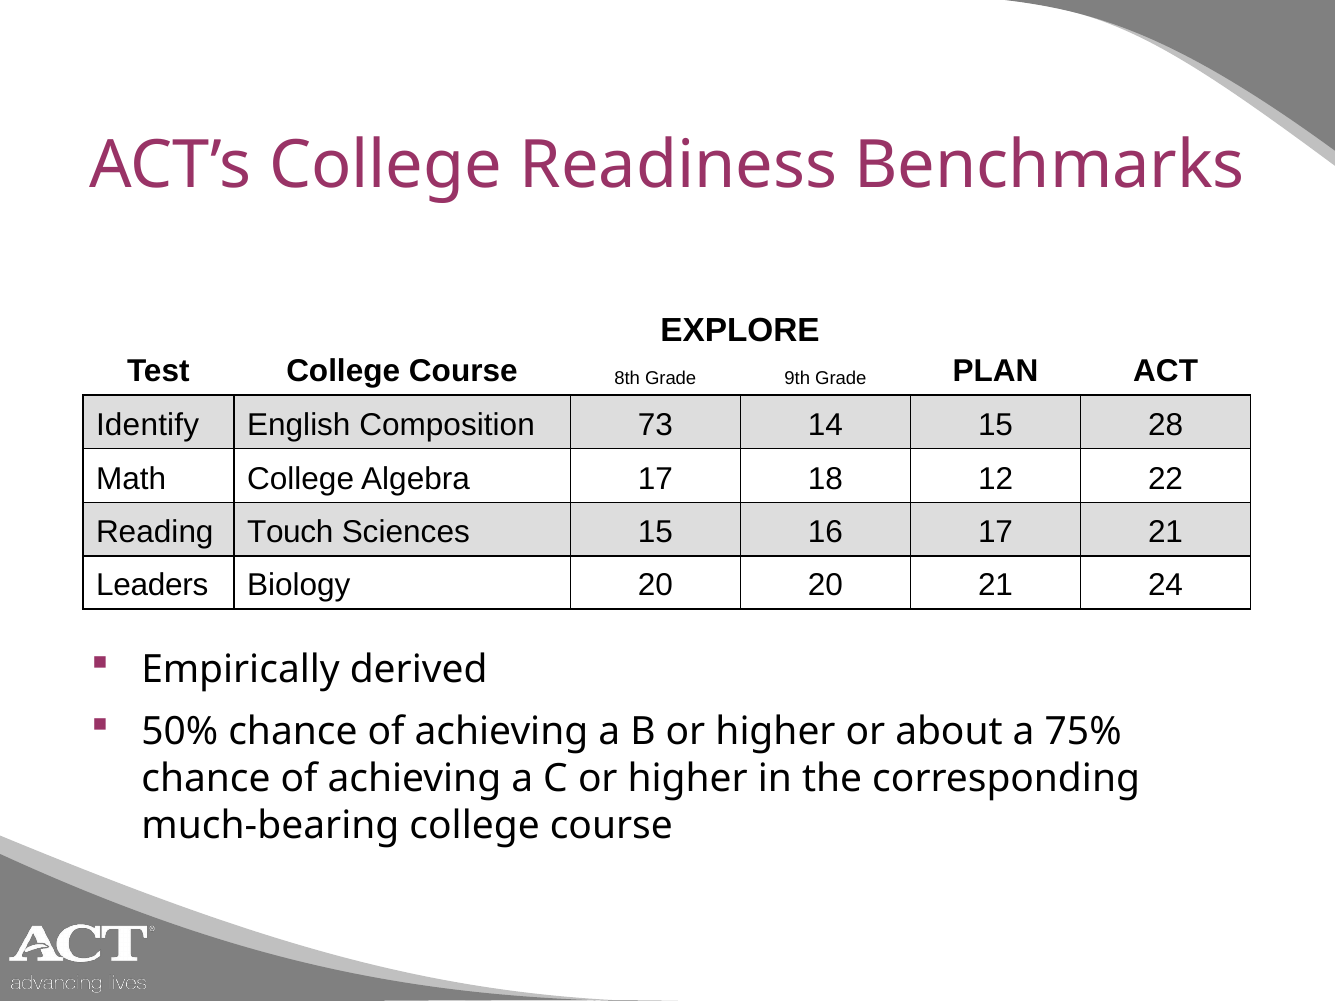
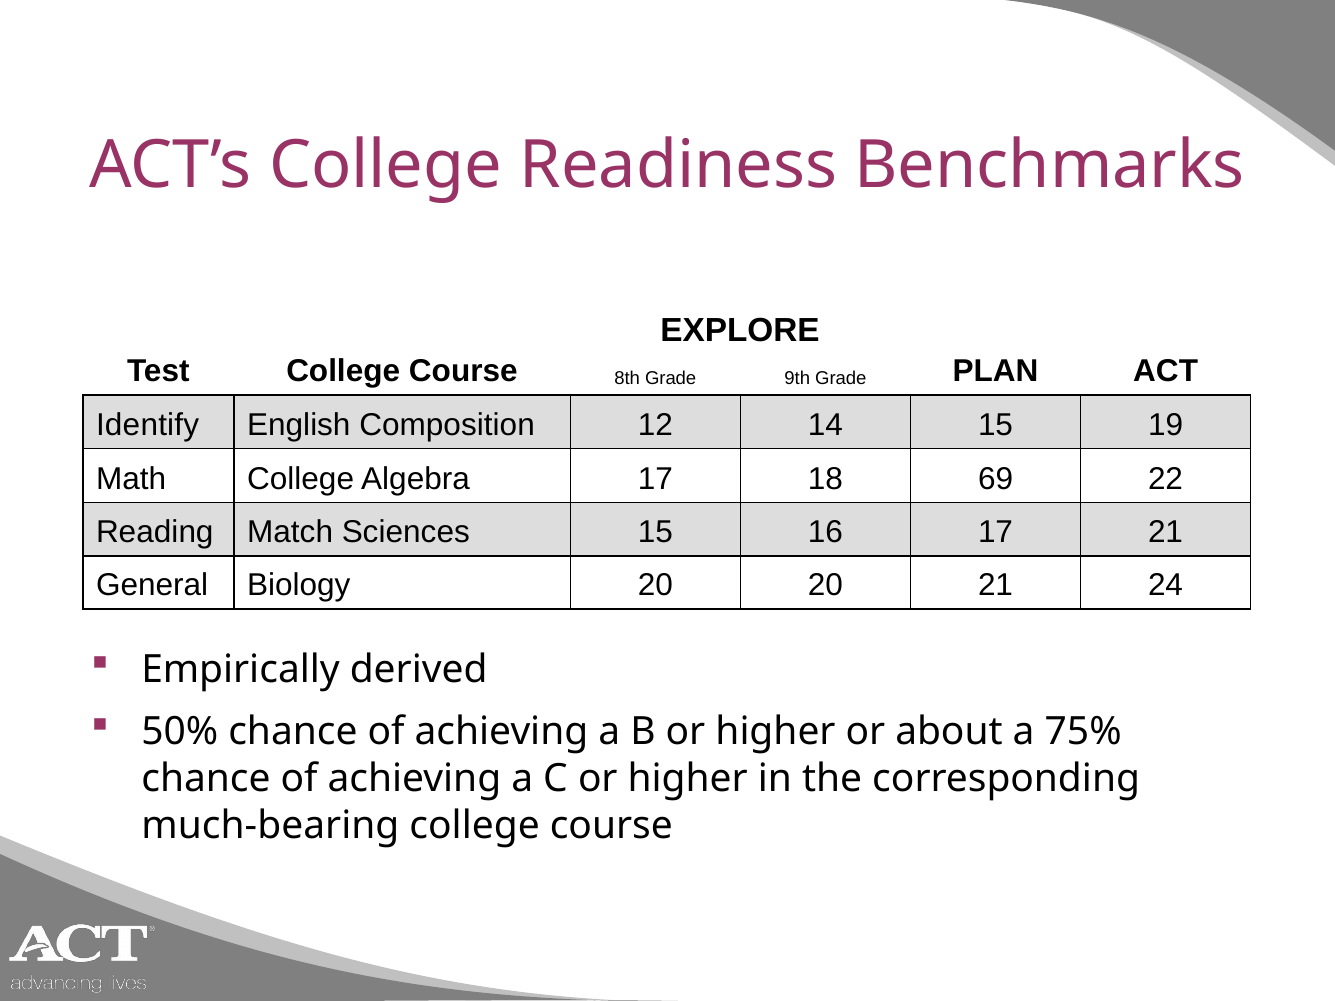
73: 73 -> 12 (655, 425)
28: 28 -> 19 (1166, 425)
12: 12 -> 69 (996, 479)
Touch: Touch -> Match (290, 532)
Leaders: Leaders -> General (152, 586)
